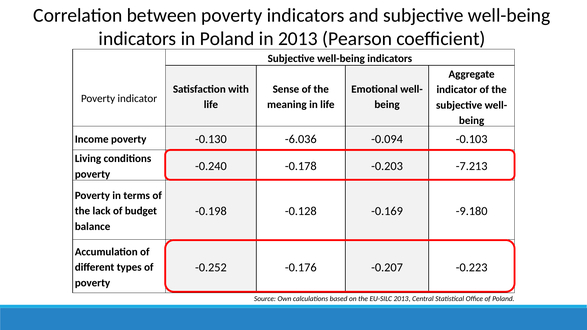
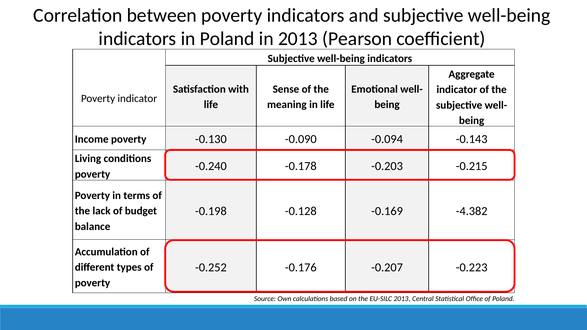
-6.036: -6.036 -> -0.090 (301, 139)
-0.103: -0.103 -> -0.143 (472, 139)
-7.213: -7.213 -> -0.215 (472, 166)
-9.180: -9.180 -> -4.382 (472, 211)
